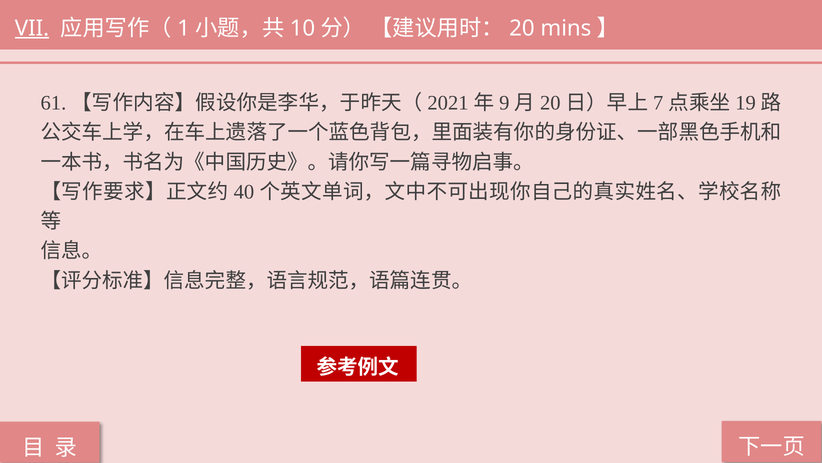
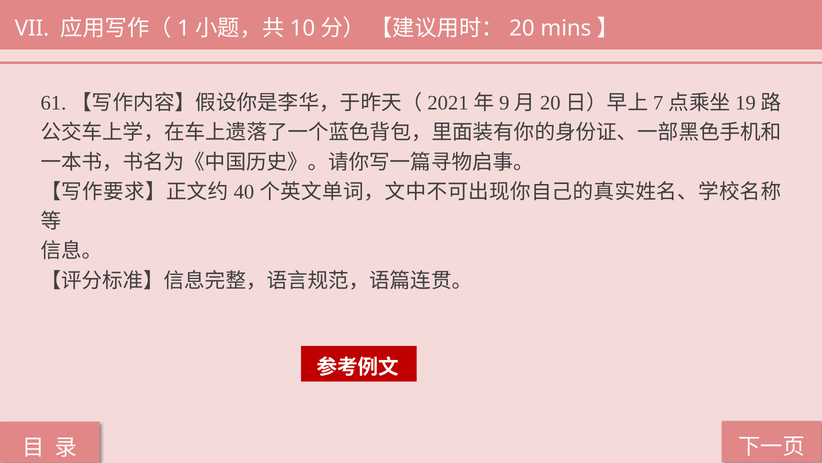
VII underline: present -> none (32, 28)
